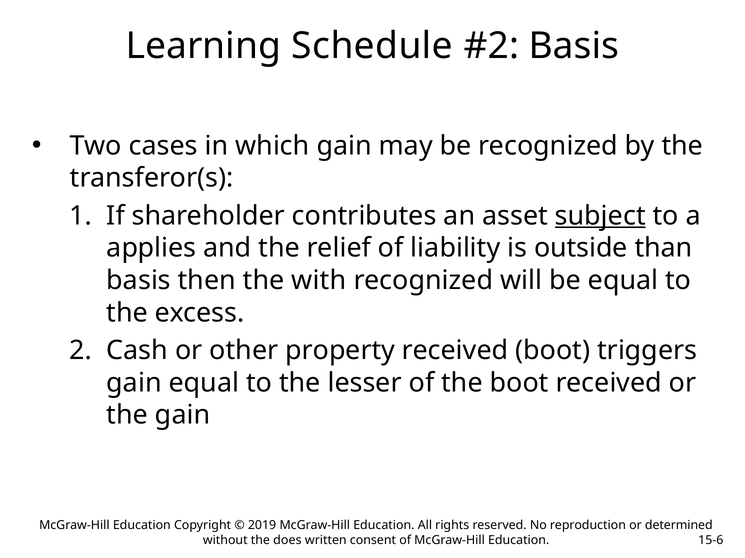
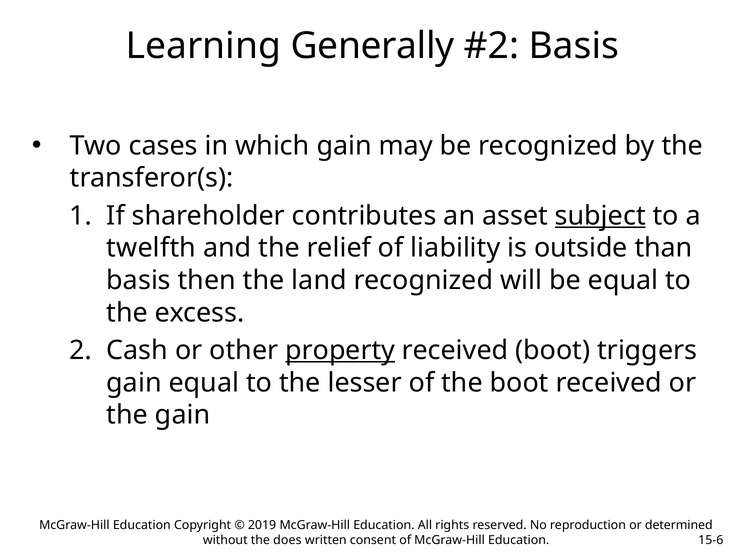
Schedule: Schedule -> Generally (373, 46)
applies: applies -> twelfth (151, 248)
with: with -> land (319, 281)
property underline: none -> present (340, 351)
